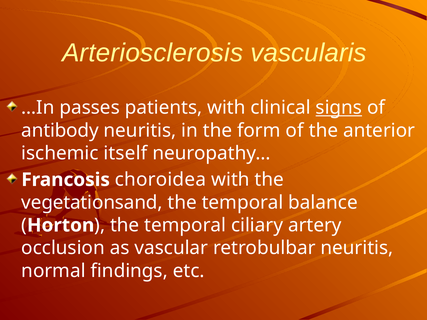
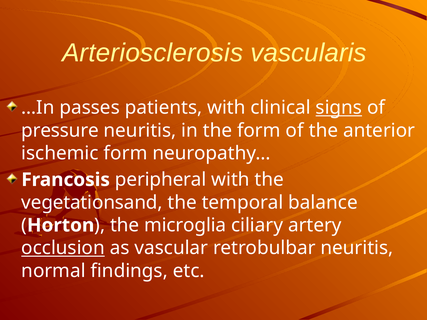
antibody: antibody -> pressure (60, 131)
ischemic itself: itself -> form (125, 153)
choroidea: choroidea -> peripheral (161, 180)
temporal: temporal -> microglia (185, 225)
occlusion underline: none -> present (63, 248)
